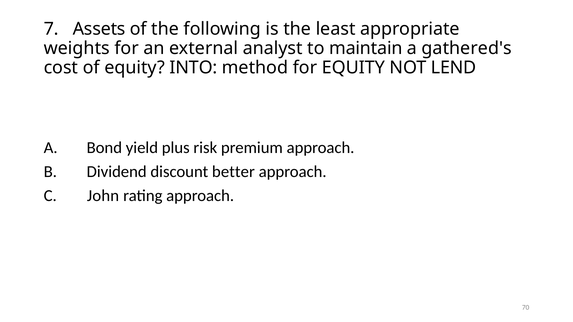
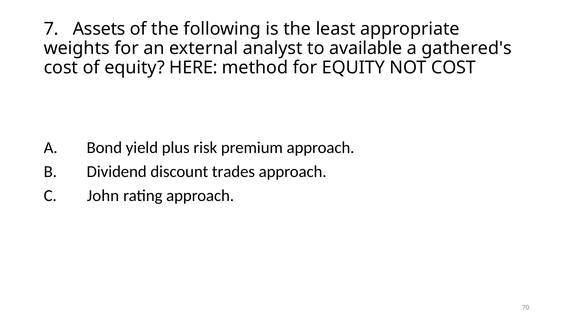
maintain: maintain -> available (366, 48)
INTO: INTO -> HERE (194, 68)
NOT LEND: LEND -> COST (454, 68)
better: better -> trades (233, 172)
